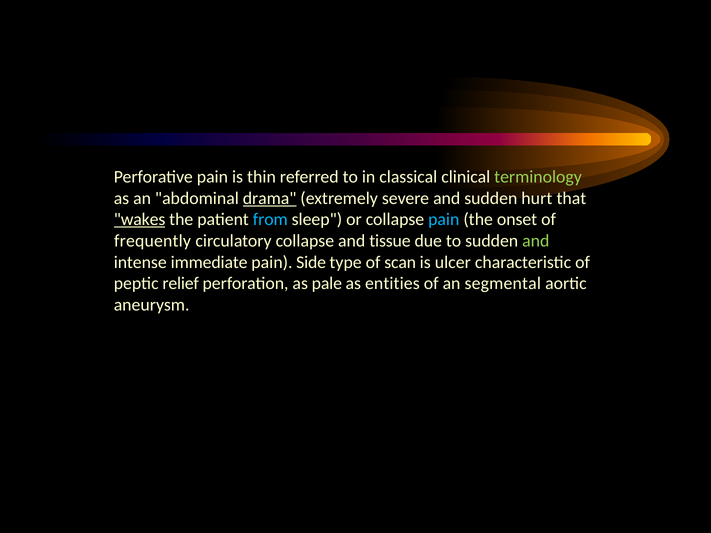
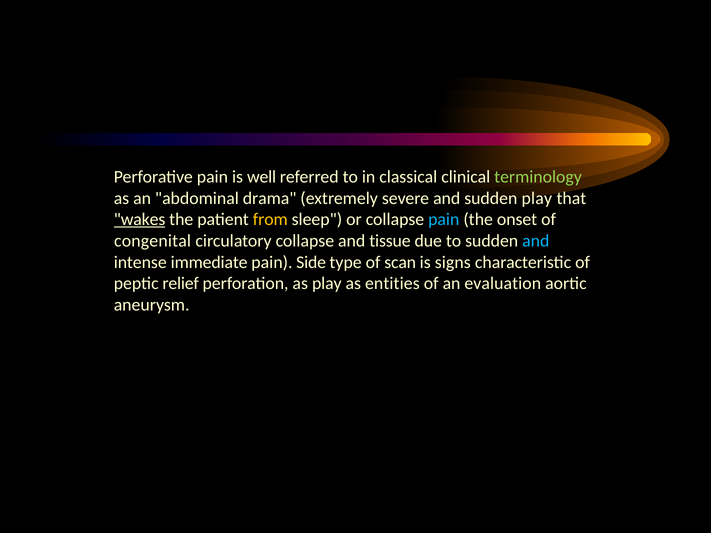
thin: thin -> well (262, 177)
drama underline: present -> none (270, 198)
sudden hurt: hurt -> play (537, 198)
from colour: light blue -> yellow (270, 220)
frequently: frequently -> congenital (153, 241)
and colour: light green -> light blue (536, 241)
ulcer: ulcer -> signs (453, 262)
as pale: pale -> play (327, 284)
segmental: segmental -> evaluation (503, 284)
